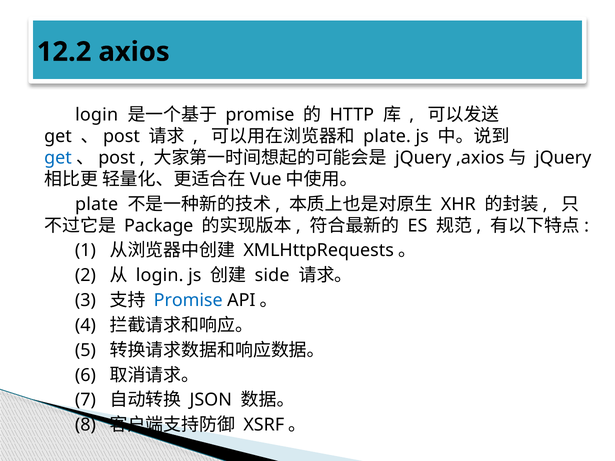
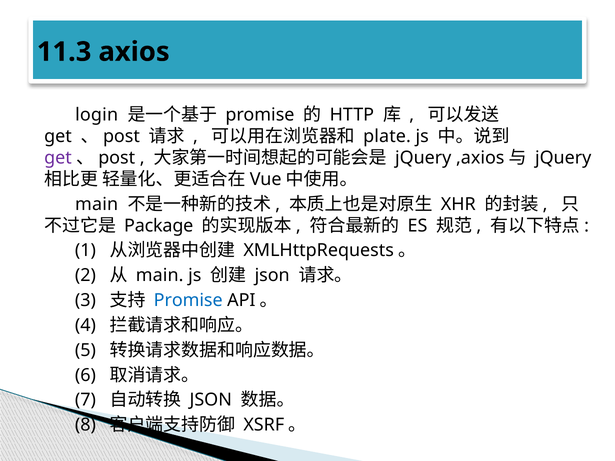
12.2: 12.2 -> 11.3 (64, 52)
get colour: blue -> purple (58, 158)
plate: plate -> main (97, 204)
login: login -> main (160, 276)
side: side -> json (272, 276)
